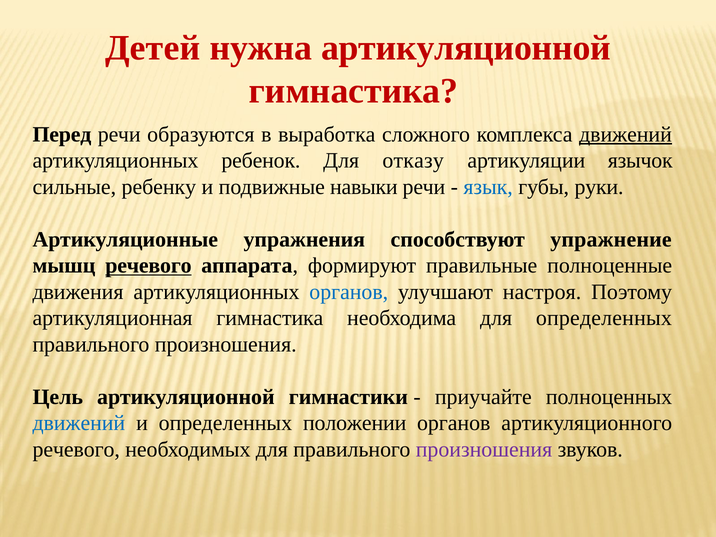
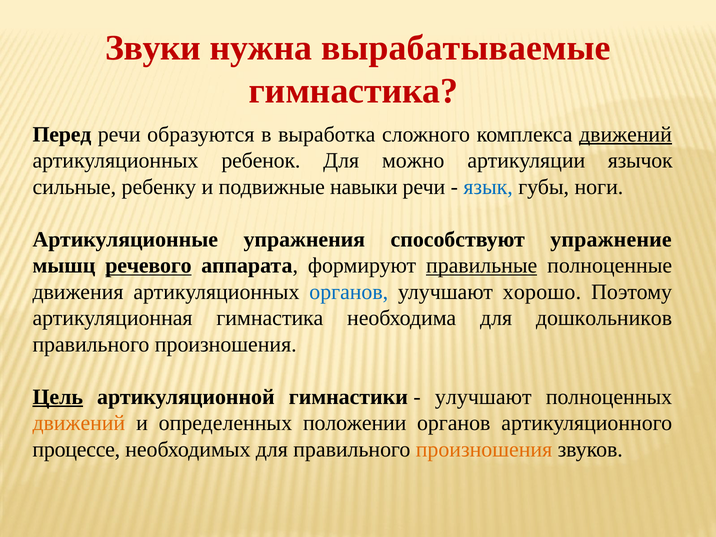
Детей: Детей -> Звуки (153, 48)
нужна артикуляционной: артикуляционной -> вырабатываемые (466, 48)
отказу: отказу -> можно (413, 161)
руки: руки -> ноги (599, 187)
правильные underline: none -> present (482, 266)
настроя: настроя -> хорошо (542, 292)
для определенных: определенных -> дошкольников (604, 318)
Цель underline: none -> present (58, 397)
приучайте: приучайте -> улучшают (483, 397)
движений colour: blue -> orange (79, 423)
речевого: речевого -> процессе (76, 449)
произношения colour: purple -> orange (484, 449)
